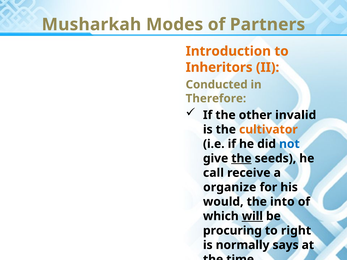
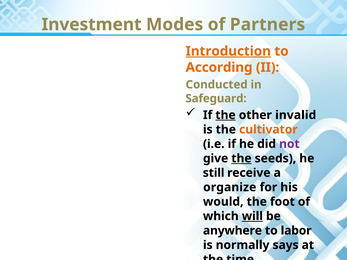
Musharkah: Musharkah -> Investment (92, 25)
Introduction underline: none -> present (228, 51)
Inheritors: Inheritors -> According (219, 67)
Therefore: Therefore -> Safeguard (216, 99)
the underline: none -> present (226, 115)
not colour: blue -> purple (289, 144)
call: call -> still (214, 173)
into: into -> foot (282, 202)
procuring: procuring -> anywhere (232, 231)
right: right -> labor (296, 231)
